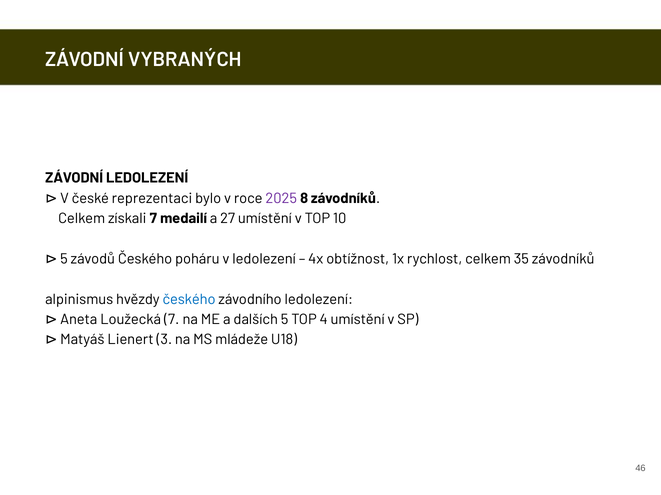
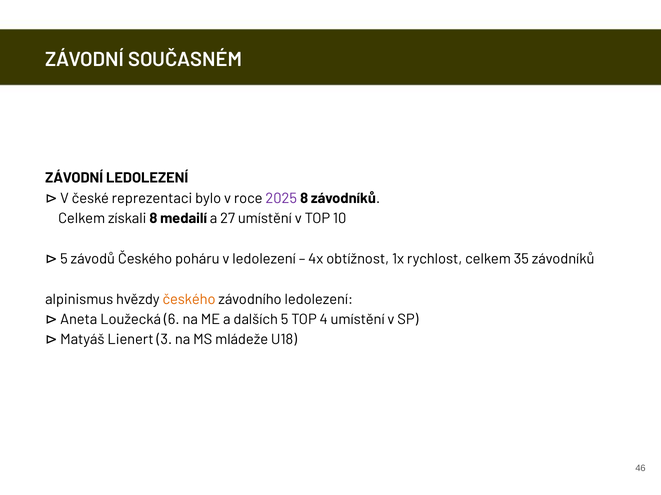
VYBRANÝCH: VYBRANÝCH -> SOUČASNÉM (185, 60)
získali 7: 7 -> 8 (153, 219)
českého colour: blue -> orange (189, 300)
Loužecká 7: 7 -> 6 (172, 320)
